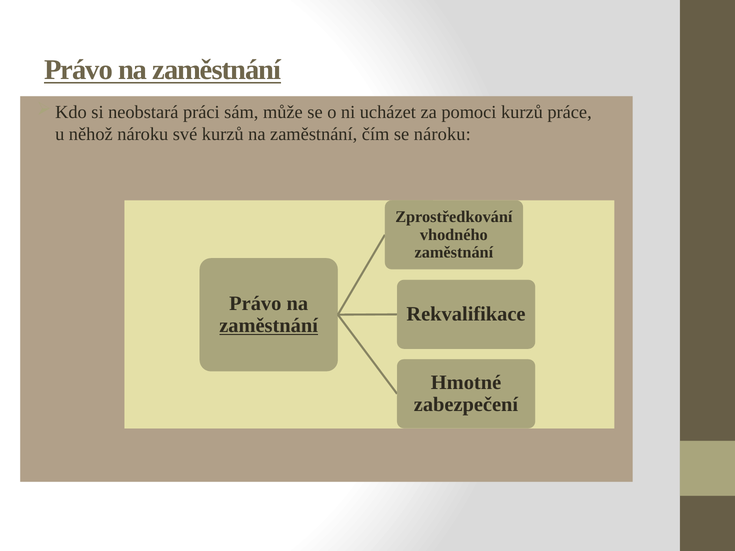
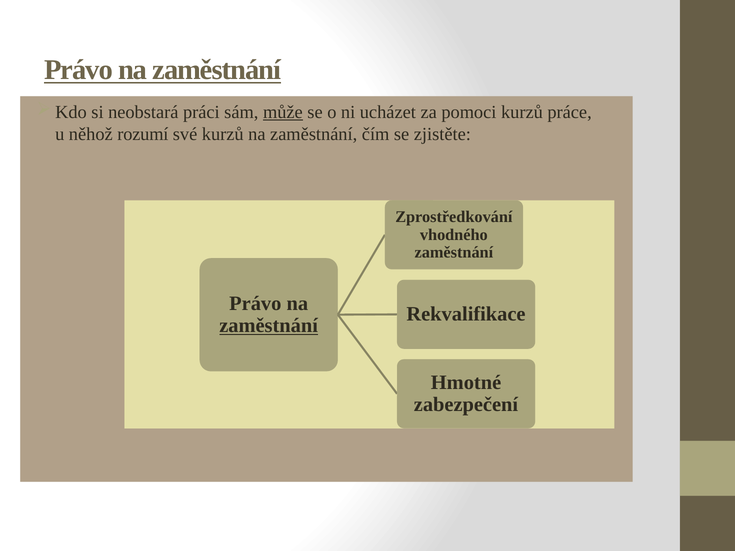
může underline: none -> present (283, 112)
něhož nároku: nároku -> rozumí (143, 134)
se nároku: nároku -> zjistěte (442, 134)
